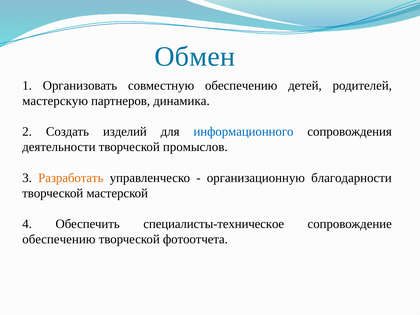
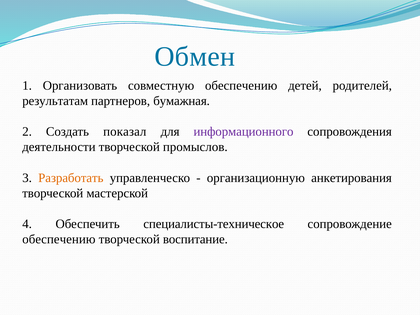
мастерскую: мастерскую -> результатам (55, 101)
динамика: динамика -> бумажная (182, 101)
изделий: изделий -> показал (125, 132)
информационного colour: blue -> purple (243, 132)
благодарности: благодарности -> анкетирования (352, 178)
фотоотчета: фотоотчета -> воспитание (195, 239)
